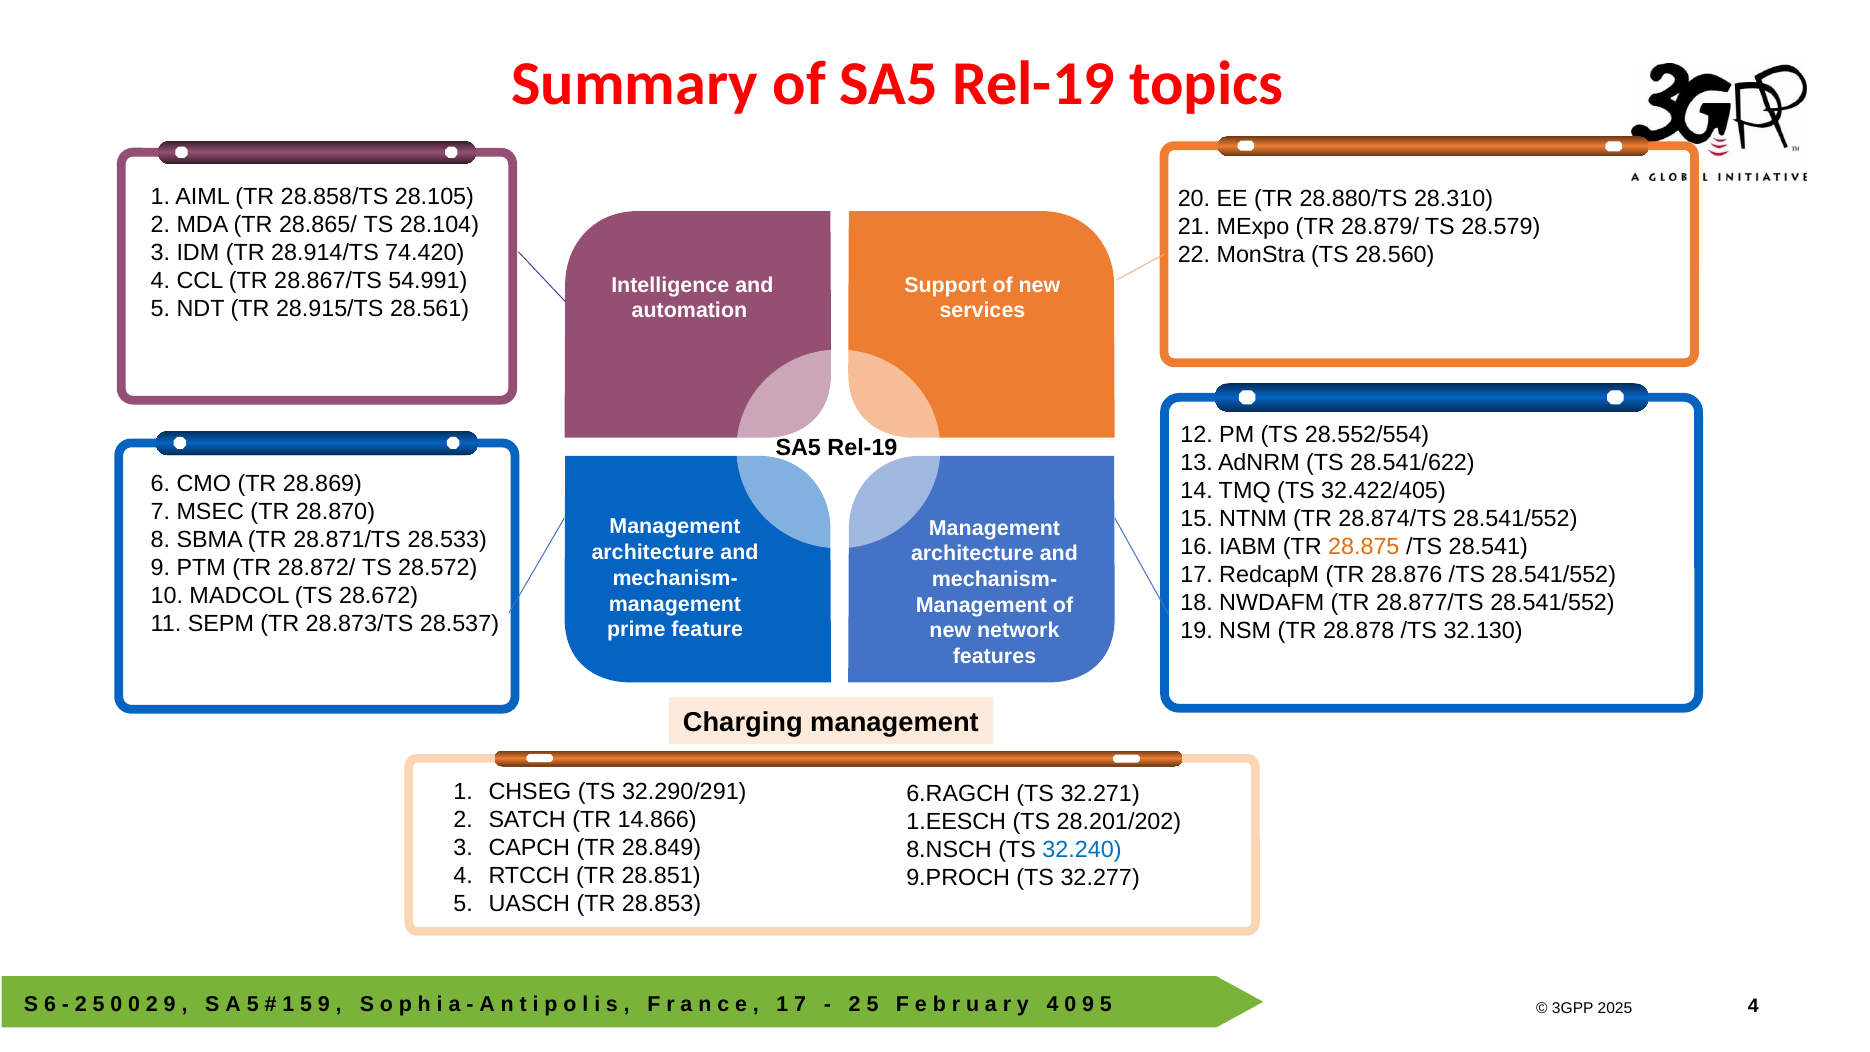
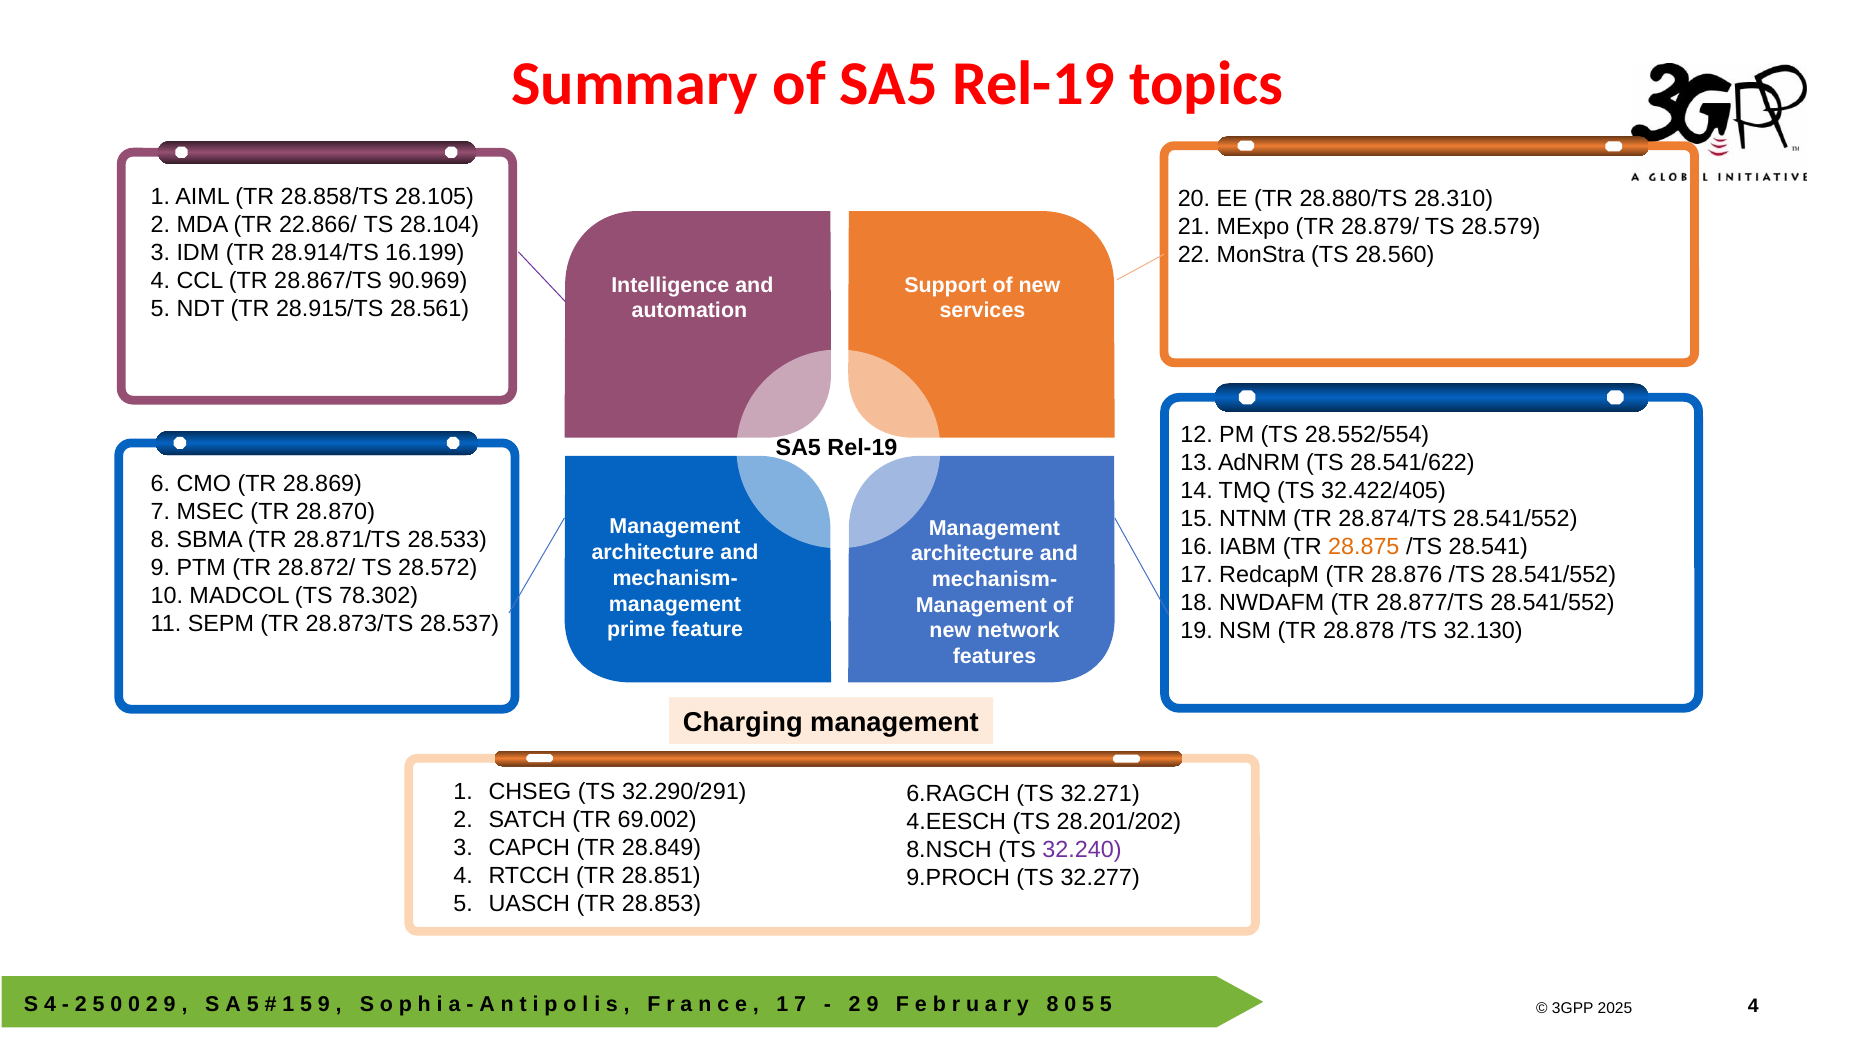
28.865/: 28.865/ -> 22.866/ (318, 225)
74.420: 74.420 -> 16.199 (425, 253)
54.991: 54.991 -> 90.969 (428, 281)
28.672: 28.672 -> 78.302 (379, 596)
14.866: 14.866 -> 69.002 (657, 819)
1.EESCH: 1.EESCH -> 4.EESCH (956, 822)
32.240 colour: blue -> purple (1082, 850)
6: 6 -> 4 (50, 1004)
5: 5 -> 9 (873, 1004)
4: 4 -> 8 (1053, 1004)
9: 9 -> 5 (1088, 1004)
